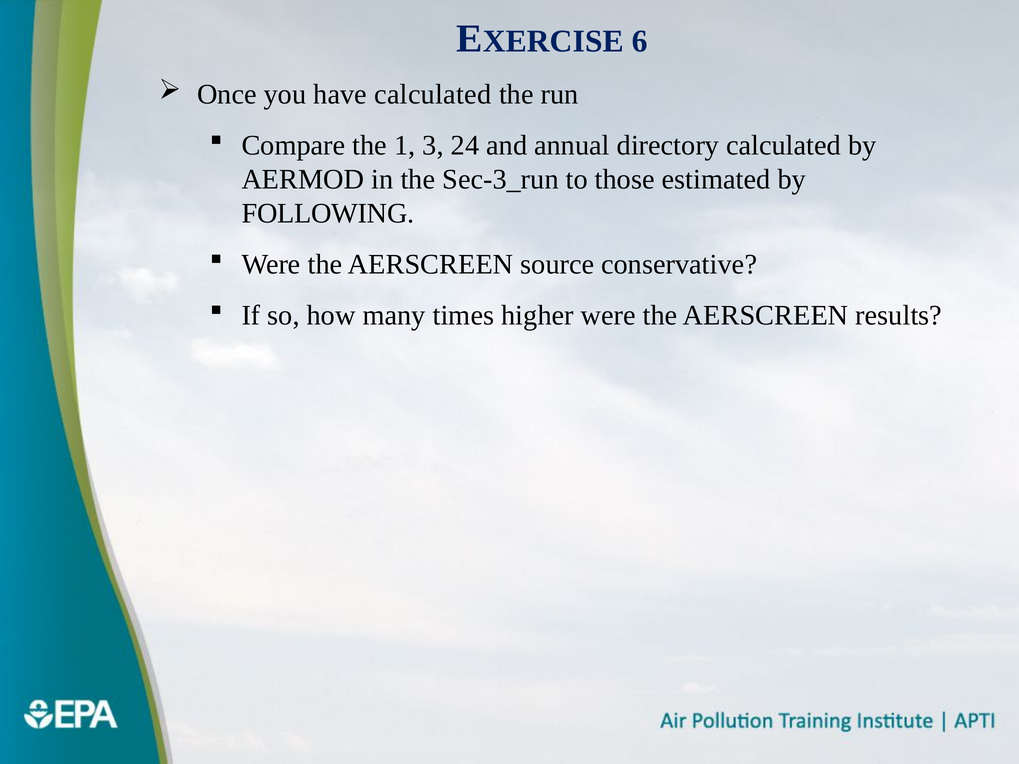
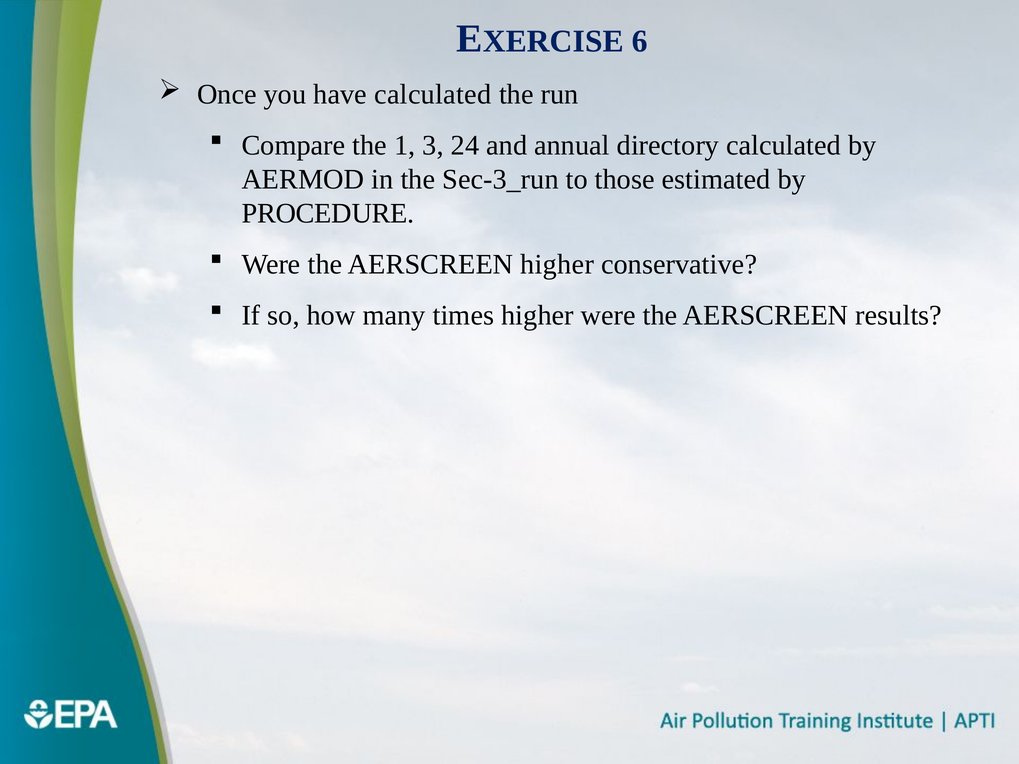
FOLLOWING: FOLLOWING -> PROCEDURE (328, 214)
AERSCREEN source: source -> higher (557, 265)
